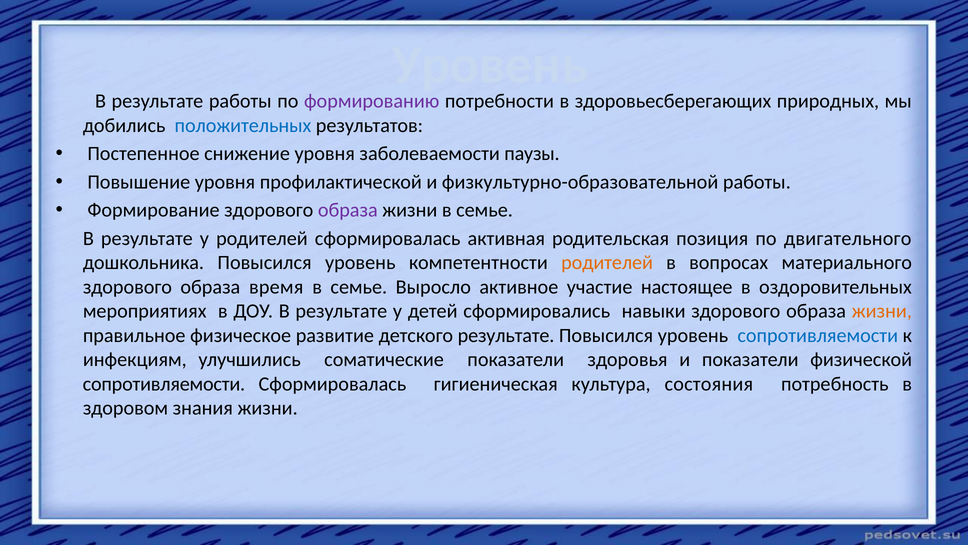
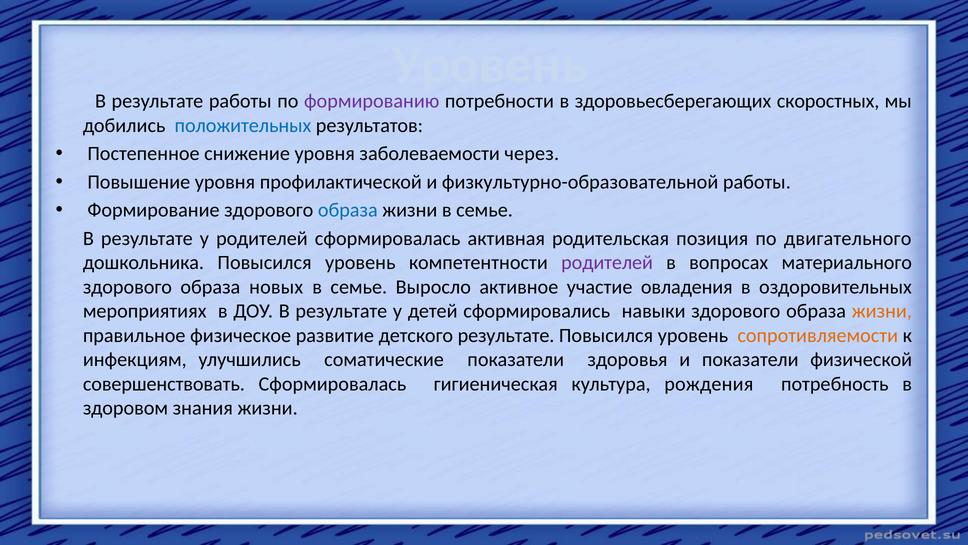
природных: природных -> скоростных (828, 101)
паузы: паузы -> через (532, 154)
образа colour: purple -> blue (348, 210)
родителей colour: orange -> purple (607, 263)
время: время -> новых (276, 287)
настоящее: настоящее -> овладения (687, 287)
сопротивляемости colour: blue -> orange (818, 335)
сопротивляемости: сопротивляемости -> совершенствовать (164, 384)
состояния: состояния -> рождения (709, 384)
